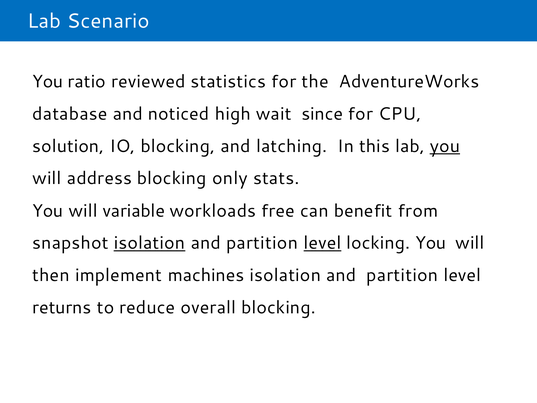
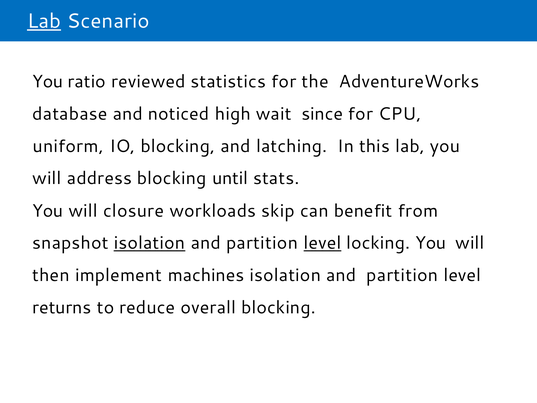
Lab underline: none -> present (44, 21)
solution: solution -> uniform (68, 146)
you underline: present -> none (445, 146)
only: only -> until (230, 178)
variable: variable -> closure (134, 211)
free: free -> skip (278, 211)
